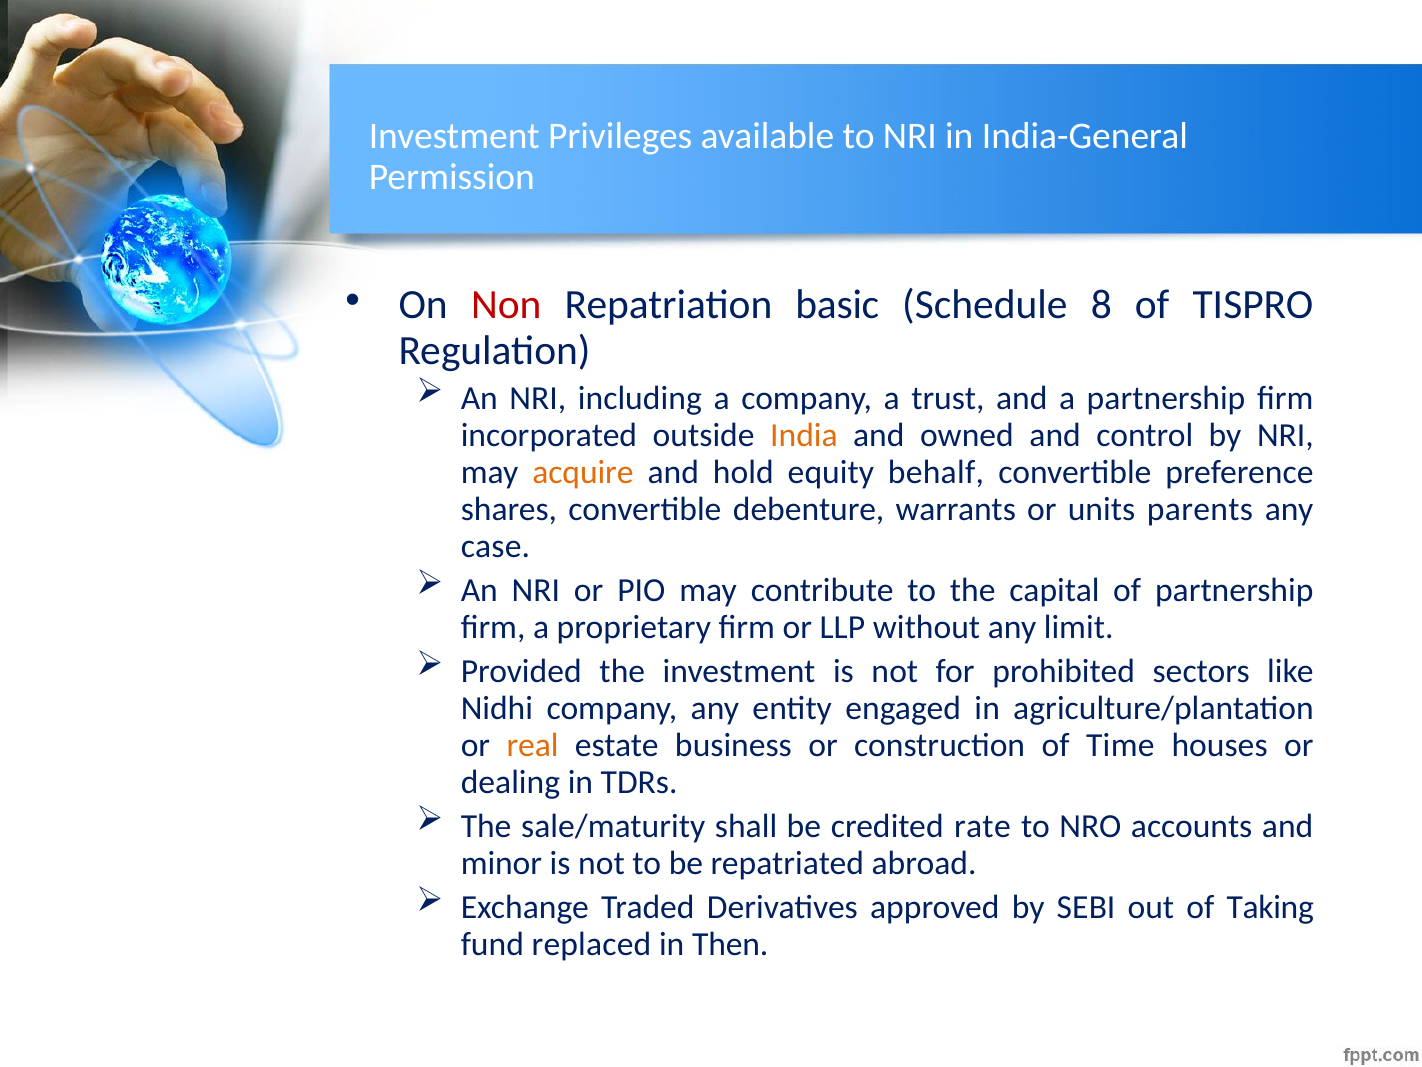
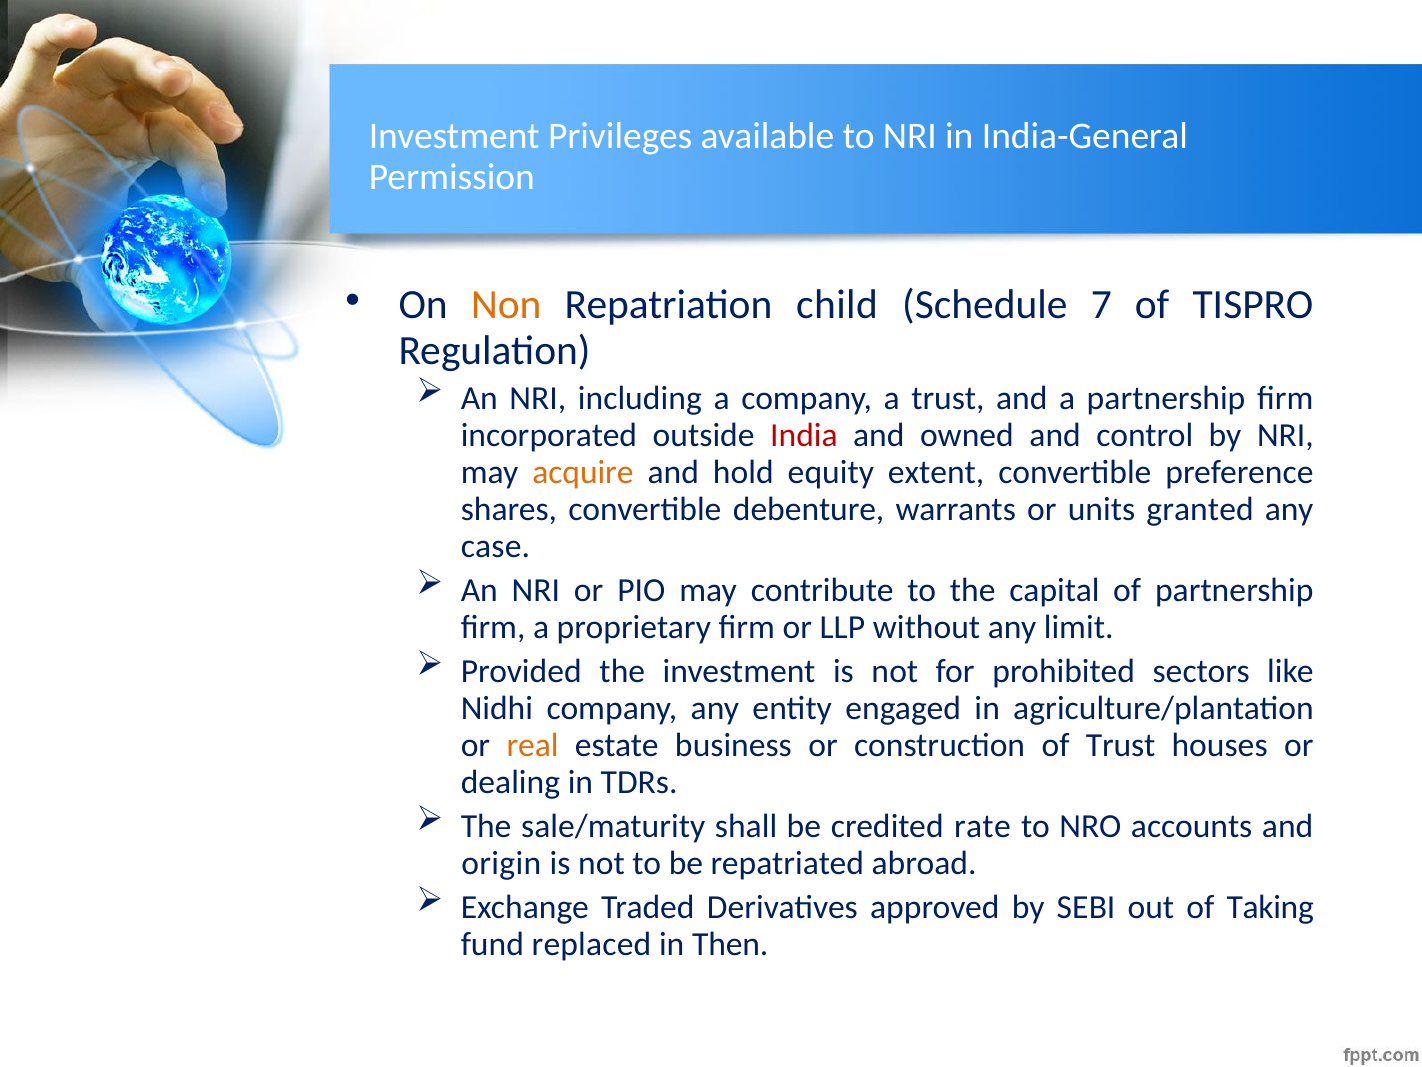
Non colour: red -> orange (506, 305)
basic: basic -> child (837, 305)
8: 8 -> 7 (1101, 305)
India colour: orange -> red (804, 435)
behalf: behalf -> extent (936, 472)
parents: parents -> granted (1200, 509)
of Time: Time -> Trust (1121, 745)
minor: minor -> origin (501, 863)
